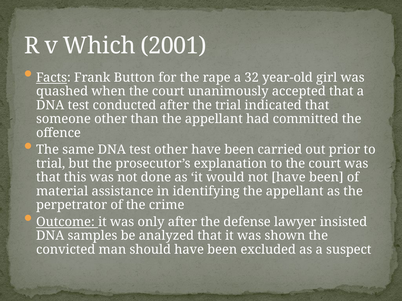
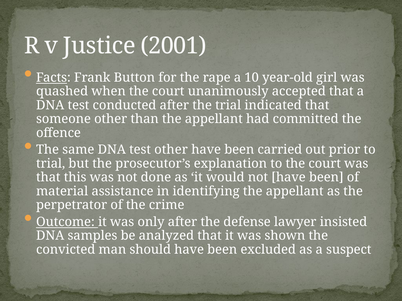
Which: Which -> Justice (99, 46)
32: 32 -> 10 (252, 78)
